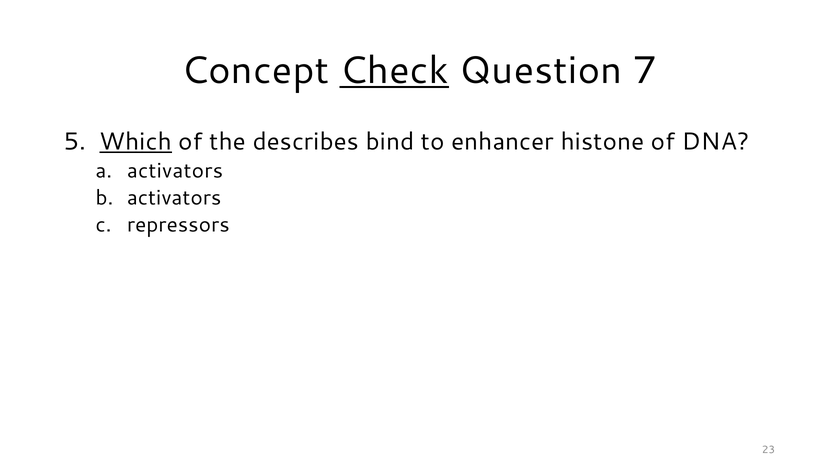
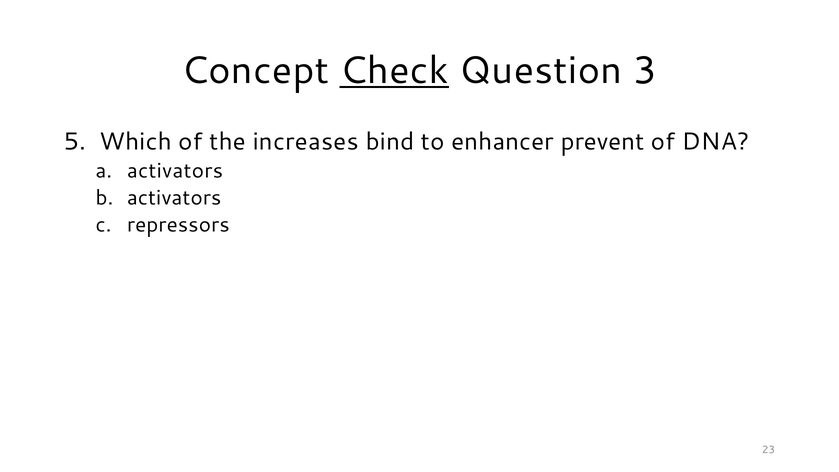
7: 7 -> 3 (645, 70)
Which underline: present -> none (136, 142)
describes: describes -> increases (306, 142)
histone: histone -> prevent (603, 142)
